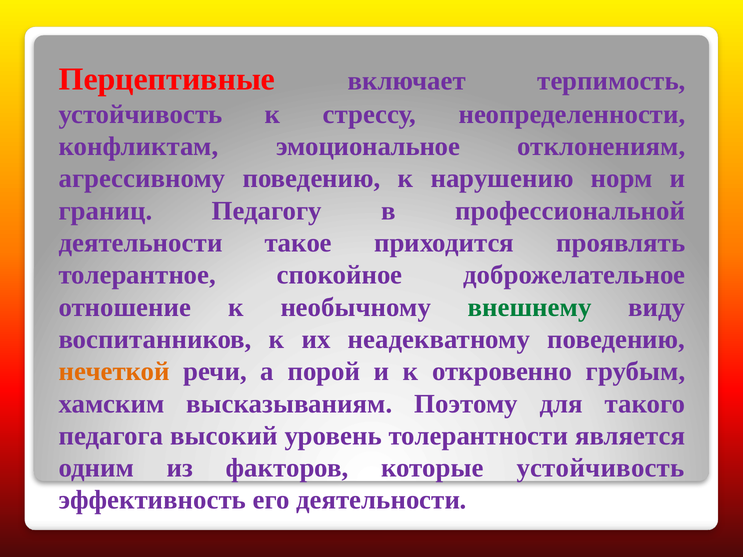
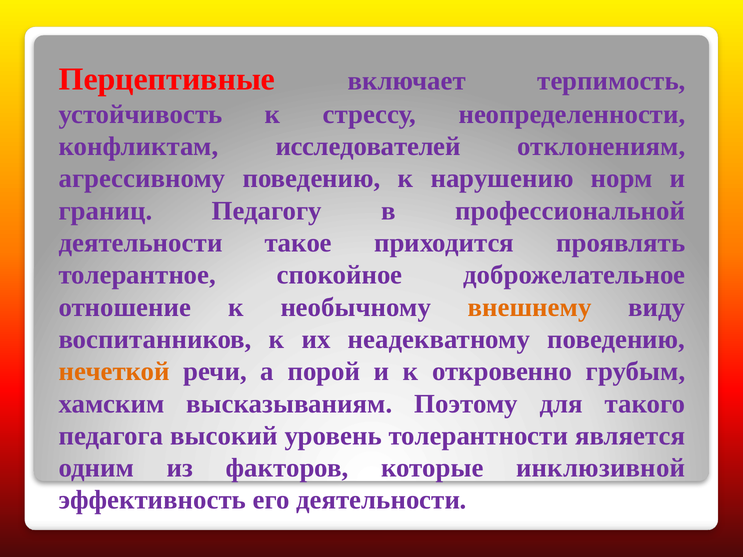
эмоциональное: эмоциональное -> исследователей (368, 146)
внешнему colour: green -> orange (530, 307)
которые устойчивость: устойчивость -> инклюзивной (601, 468)
